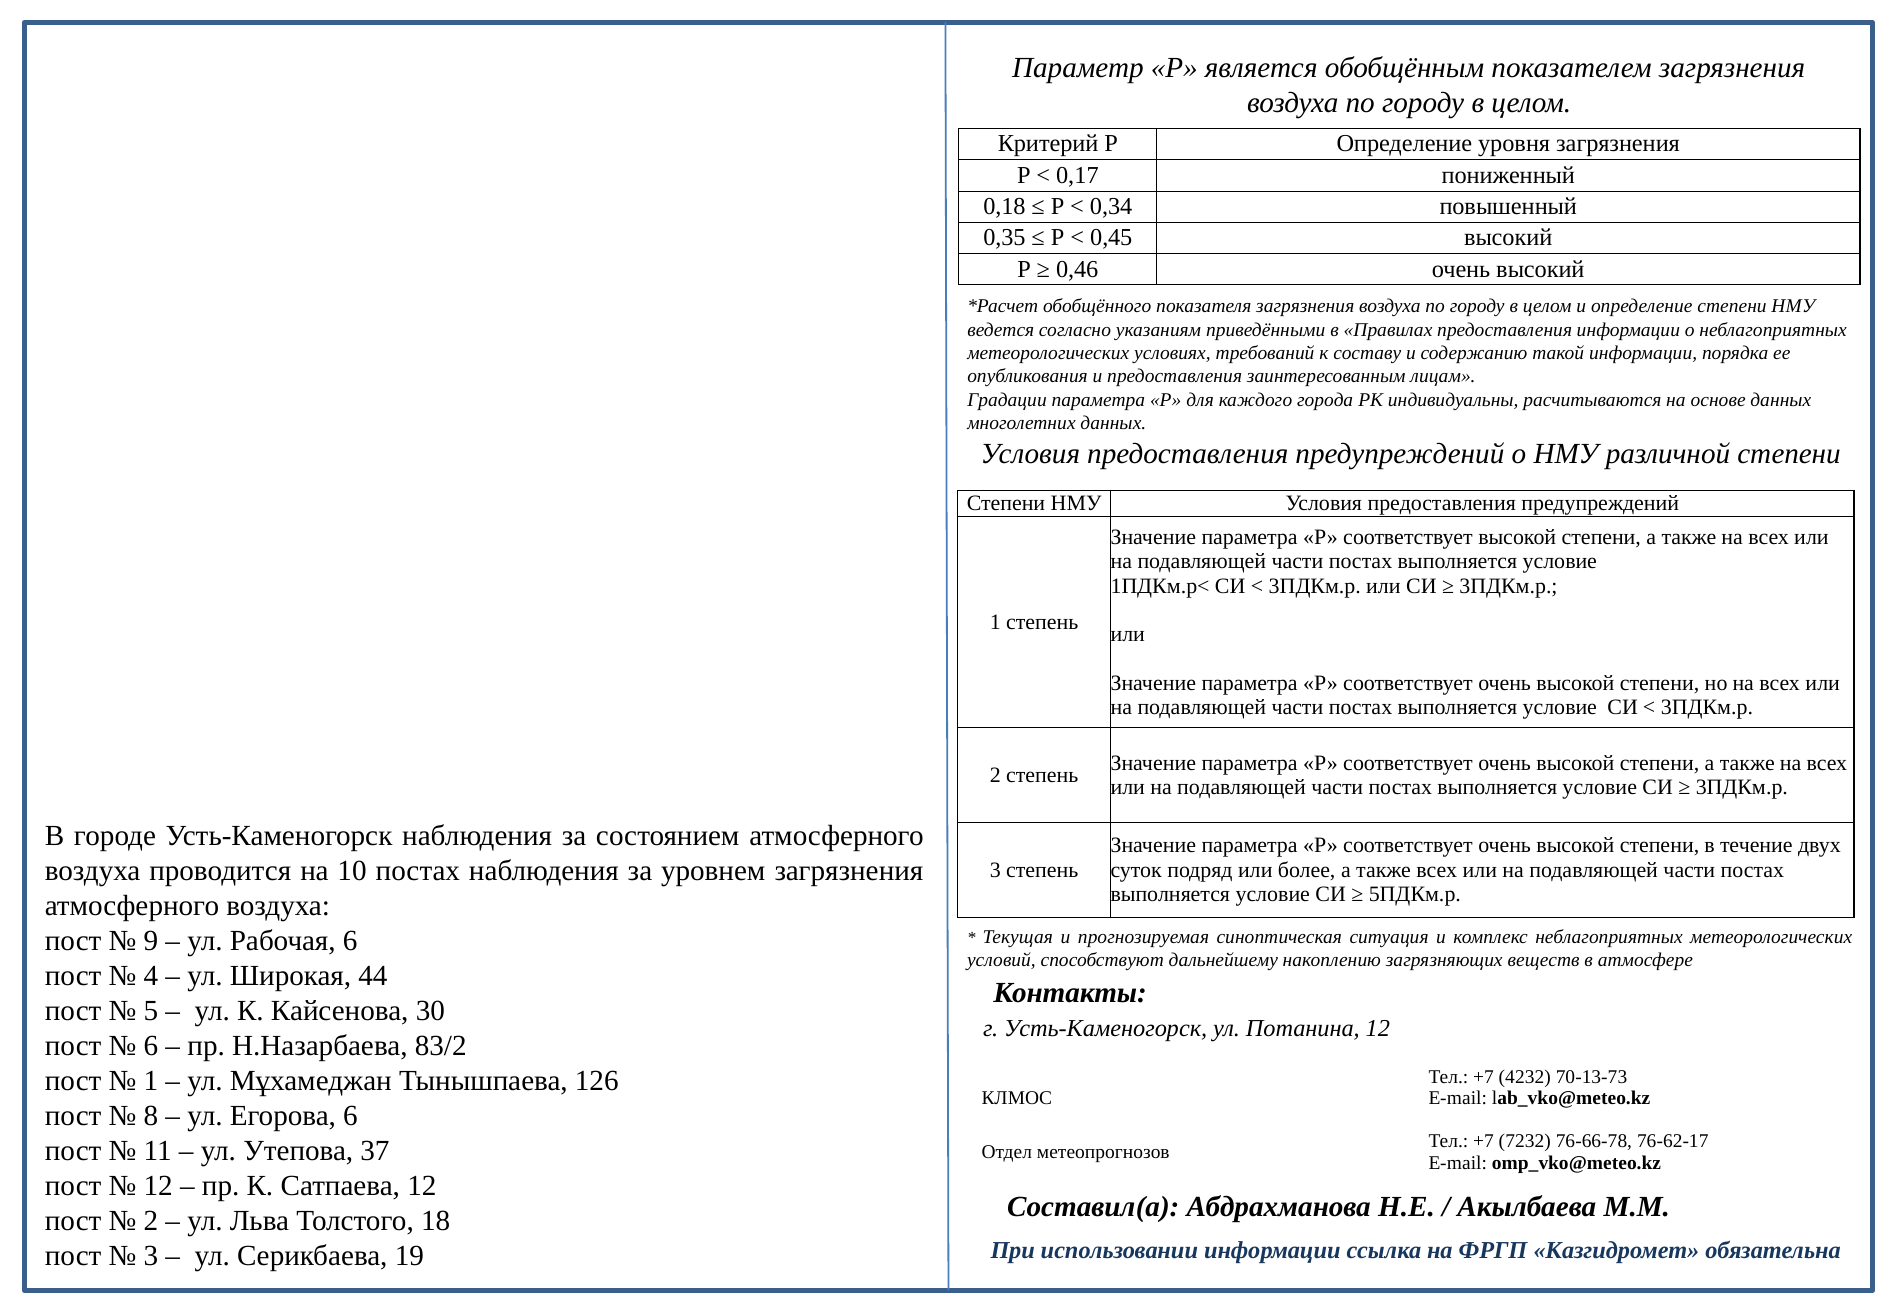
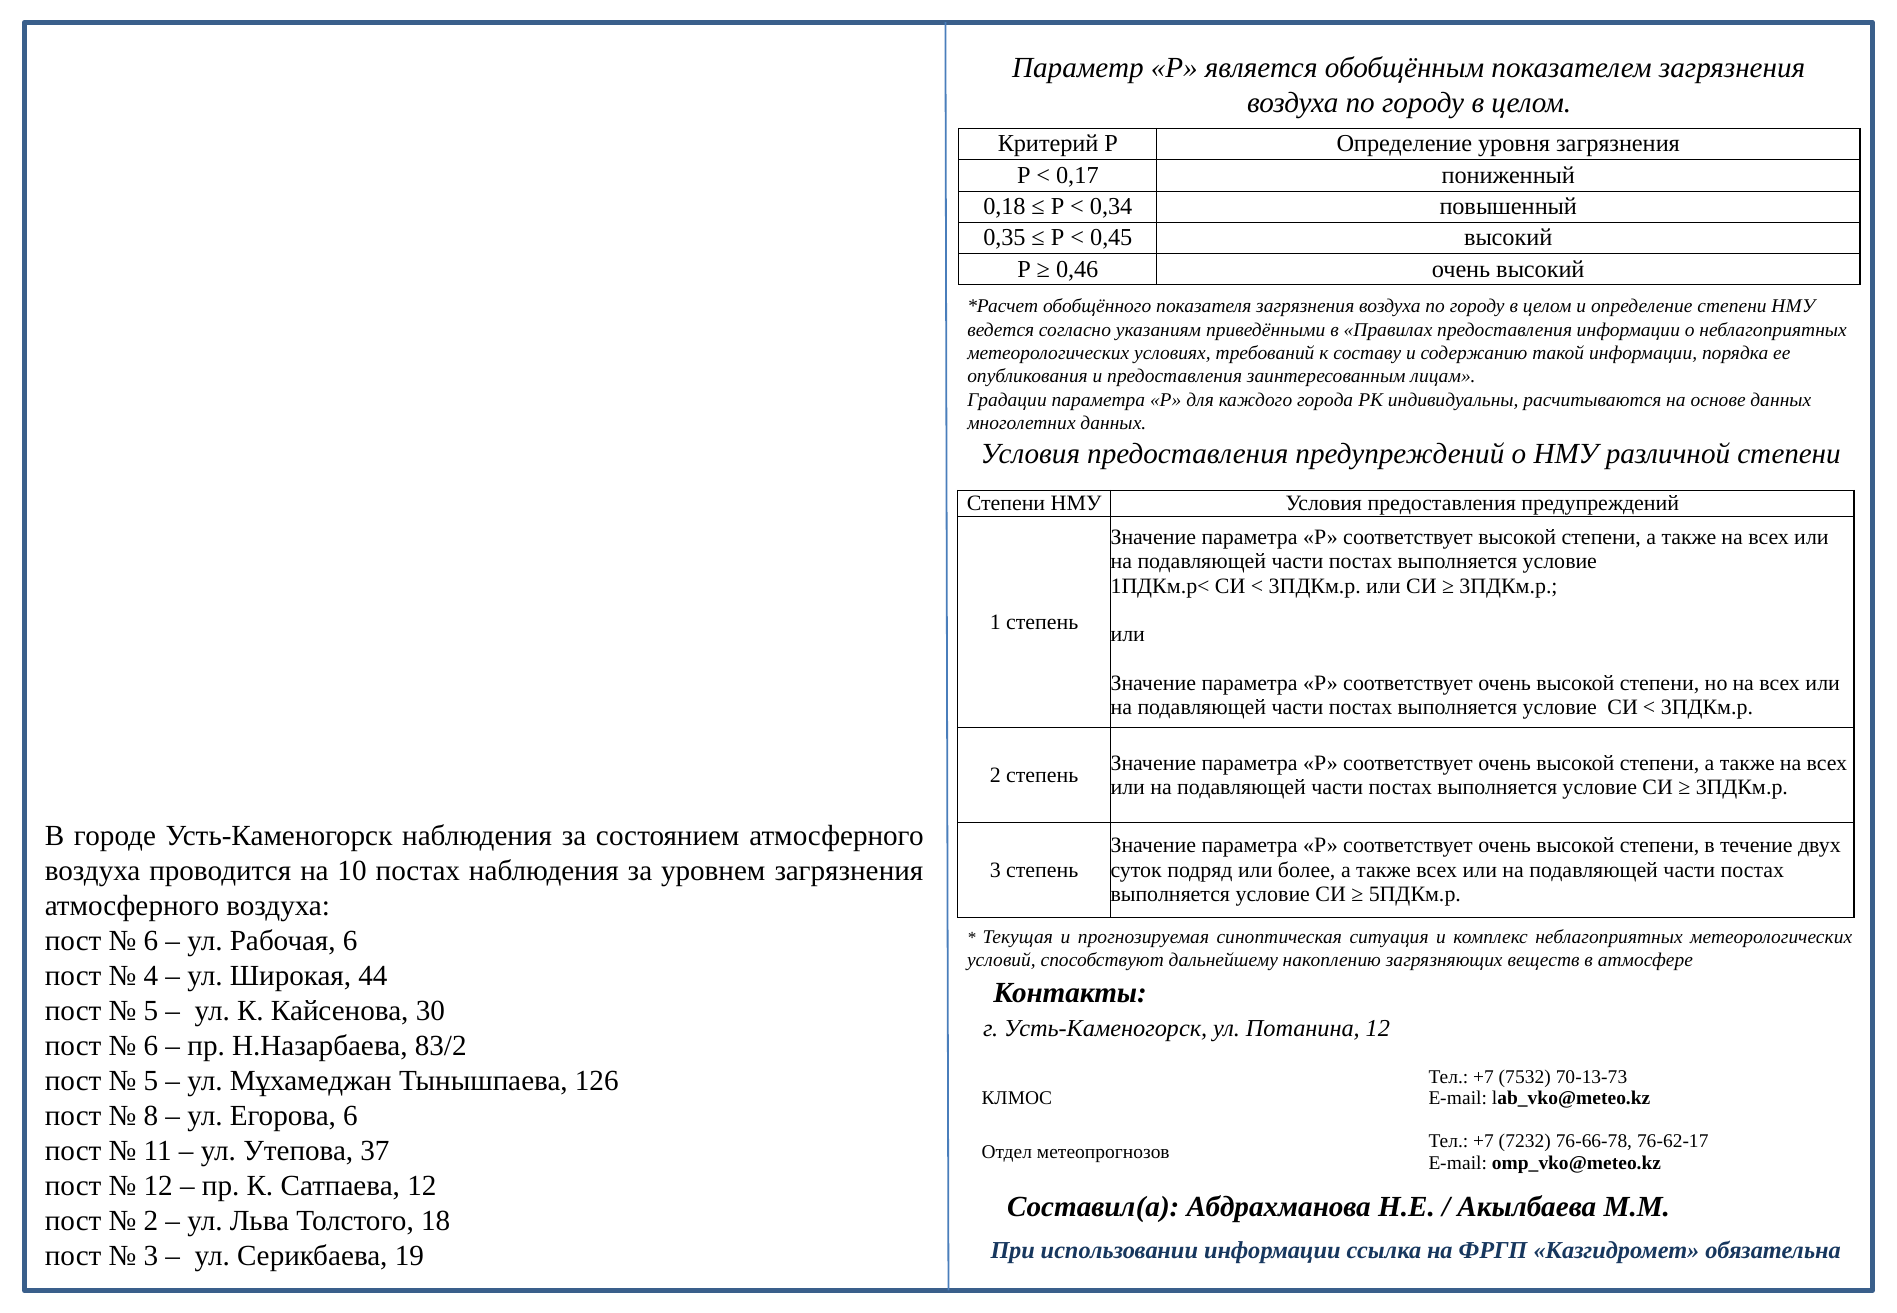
9: 9 -> 6 (151, 941)
1: 1 -> 5 (151, 1082)
4232: 4232 -> 7532 (1525, 1077)
